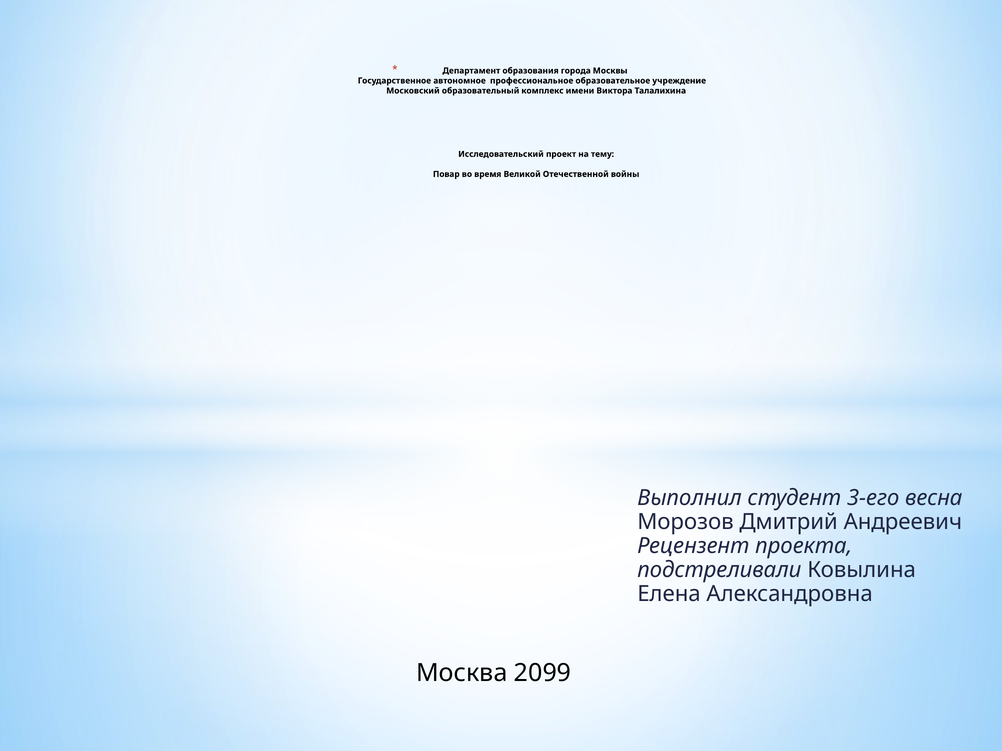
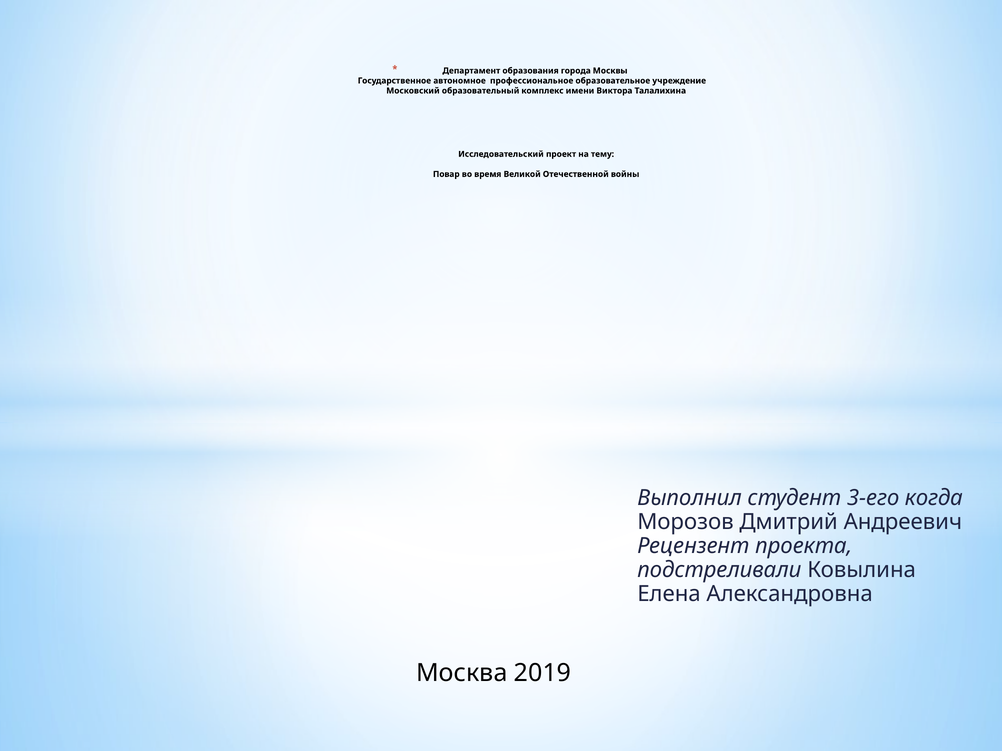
весна: весна -> когда (934, 498)
2099: 2099 -> 2019 (543, 674)
